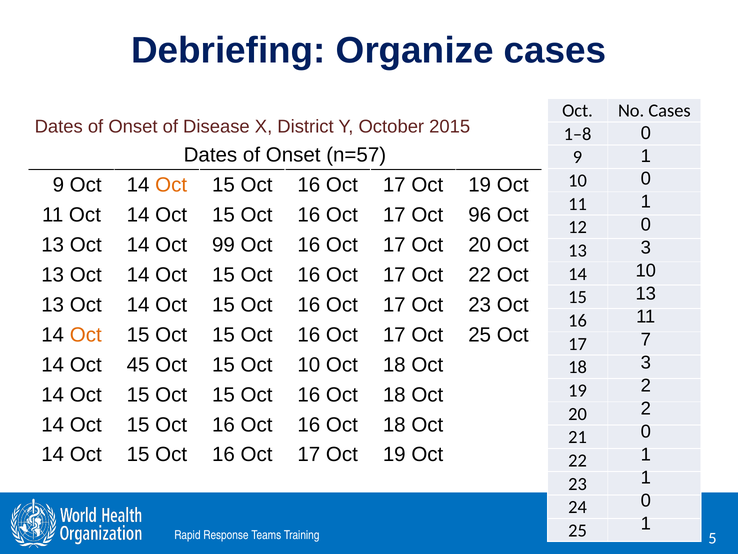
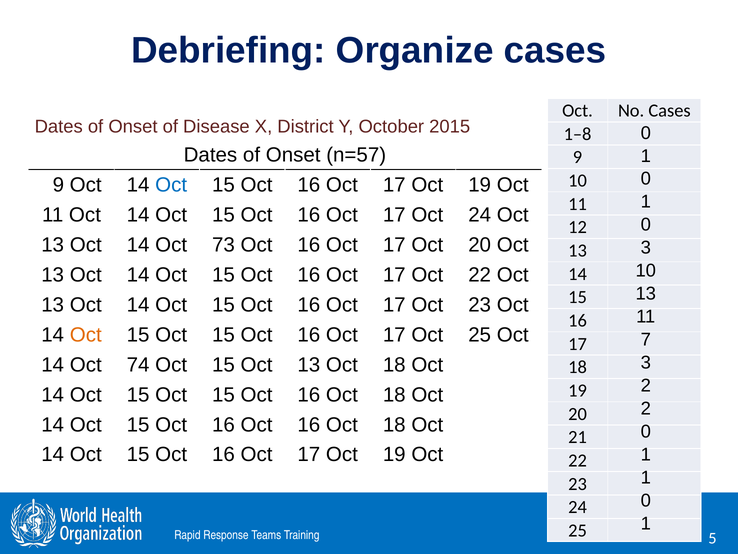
Oct colour: orange -> blue (171, 185)
Oct 96: 96 -> 24 (480, 215)
99: 99 -> 73 (223, 245)
45: 45 -> 74 (138, 364)
15 Oct 10: 10 -> 13 (309, 364)
